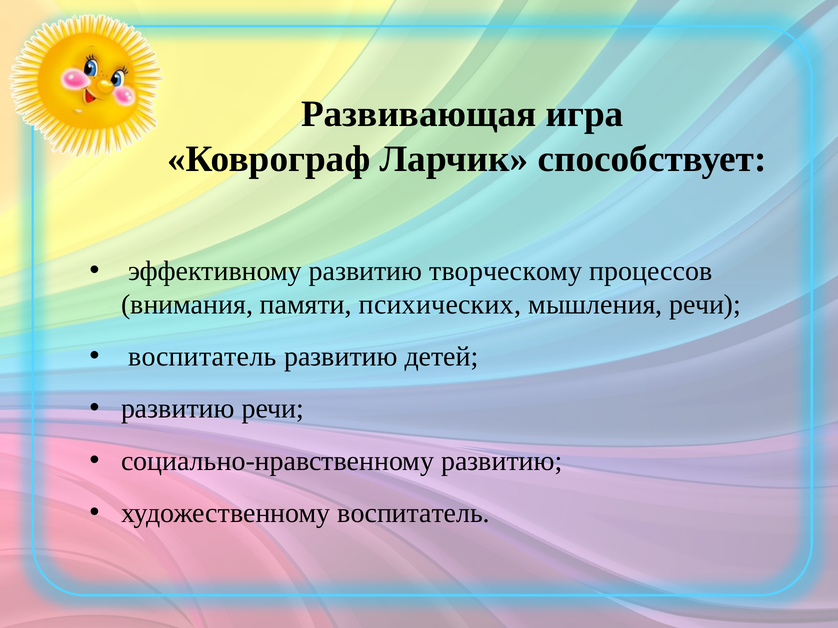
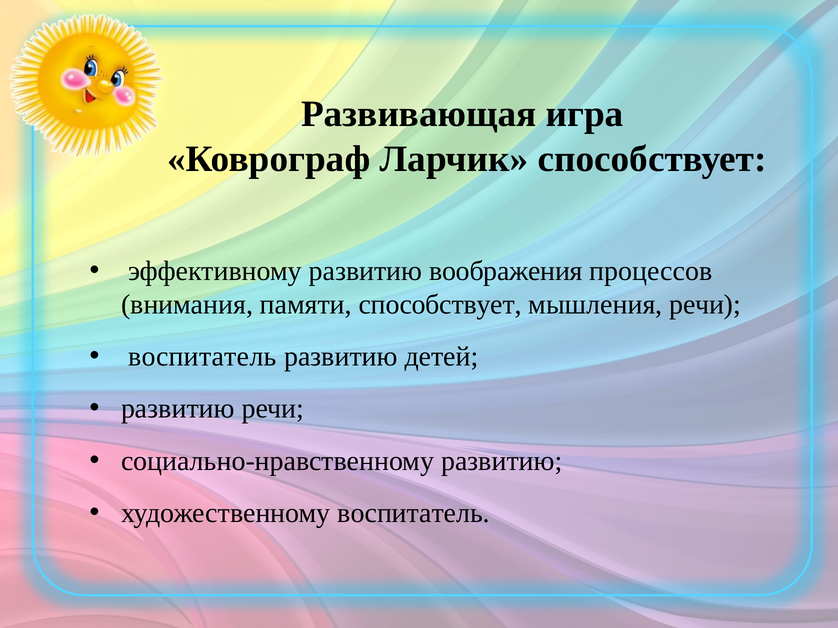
творческому: творческому -> воображения (506, 271)
памяти психических: психических -> способствует (440, 305)
